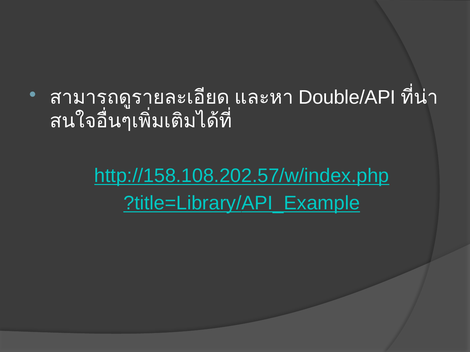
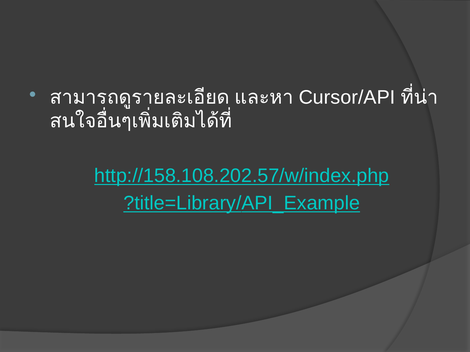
Double/API: Double/API -> Cursor/API (347, 98)
